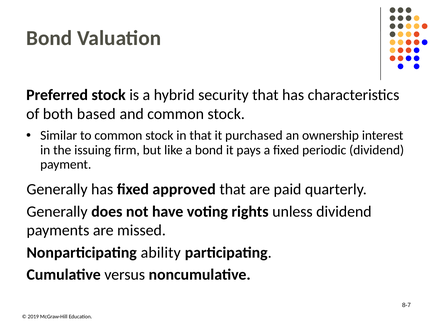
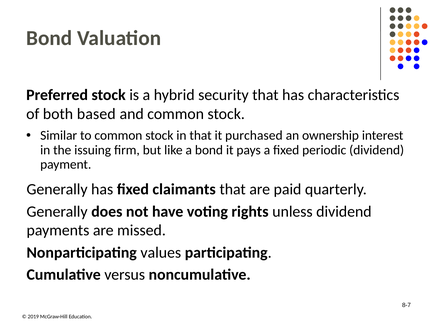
approved: approved -> claimants (184, 189)
ability: ability -> values (161, 252)
